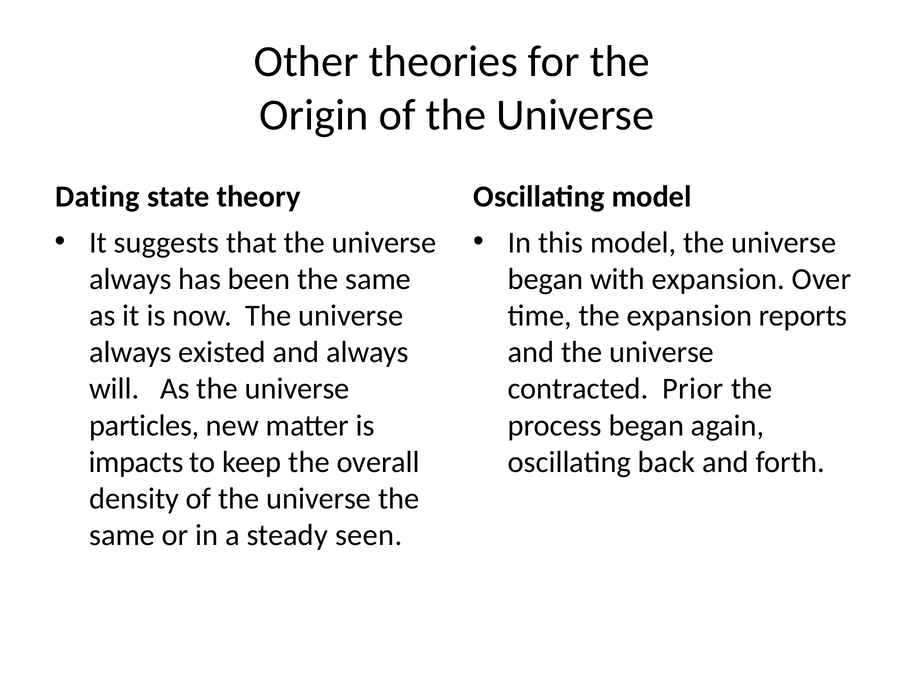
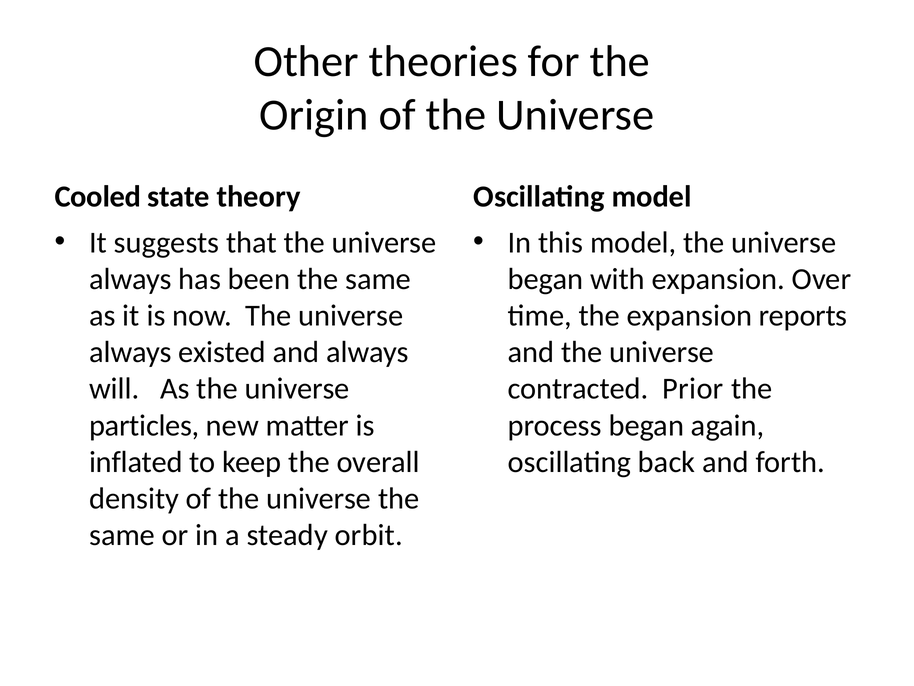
Dating: Dating -> Cooled (98, 197)
impacts: impacts -> inflated (136, 462)
seen: seen -> orbit (369, 535)
